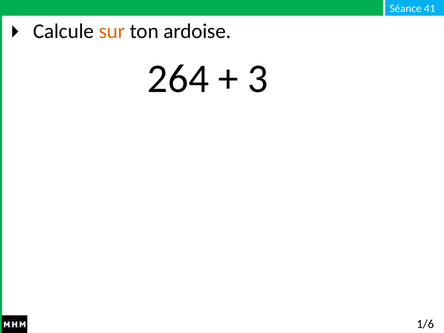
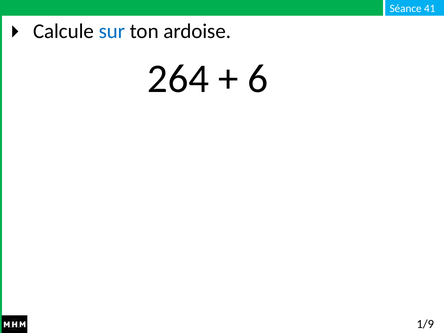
sur colour: orange -> blue (112, 31)
3: 3 -> 6 (258, 79)
1/6: 1/6 -> 1/9 (425, 324)
